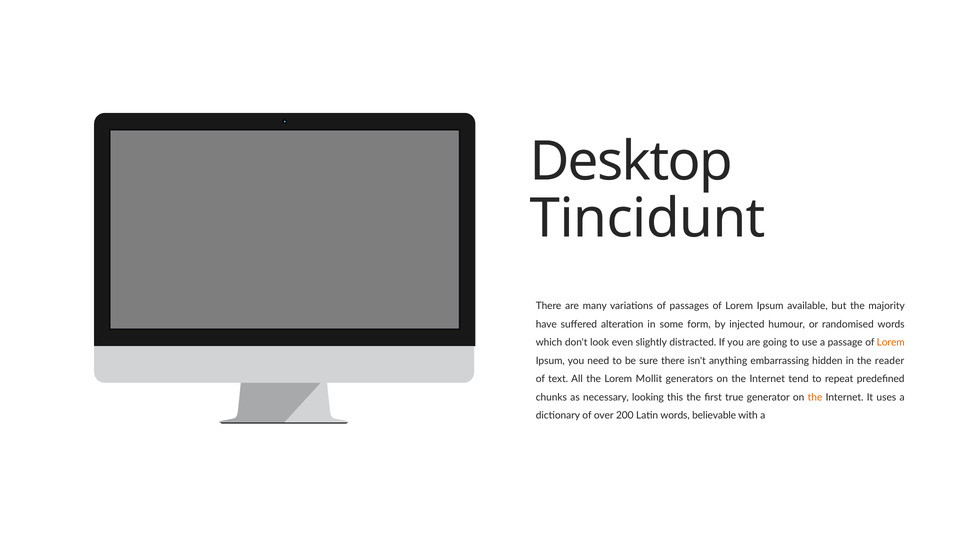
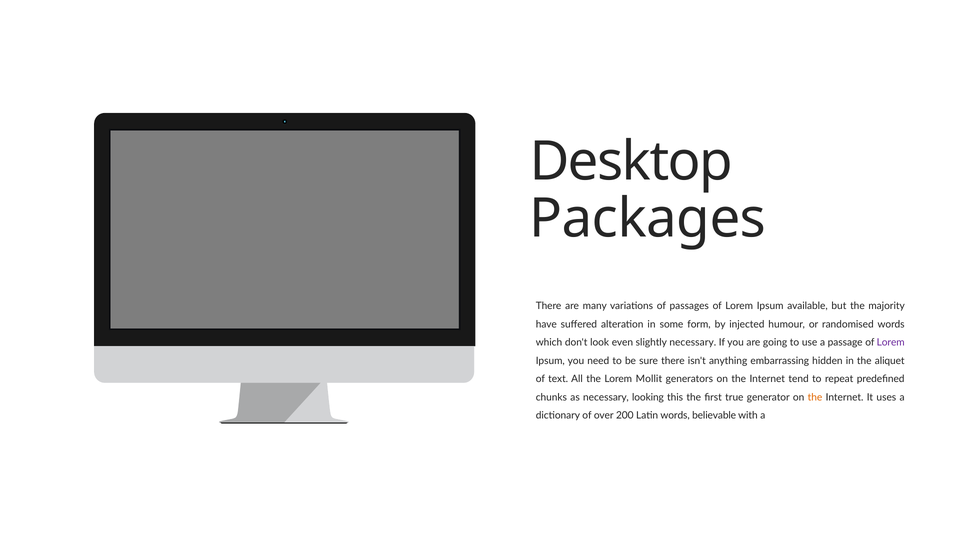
Tincidunt: Tincidunt -> Packages (648, 219)
slightly distracted: distracted -> necessary (693, 342)
Lorem colour: orange -> purple (891, 342)
reader: reader -> aliquet (890, 361)
